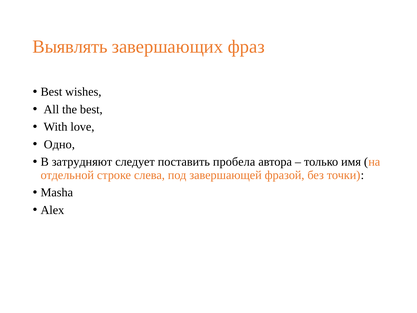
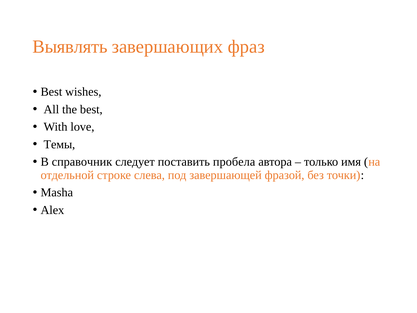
Одно: Одно -> Темы (59, 144)
затрудняют: затрудняют -> справочник (82, 162)
